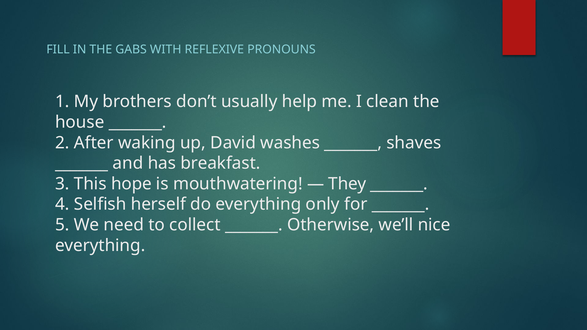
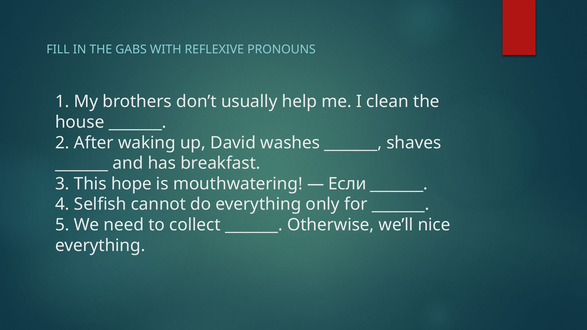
They: They -> Если (347, 184)
herself: herself -> cannot (158, 204)
